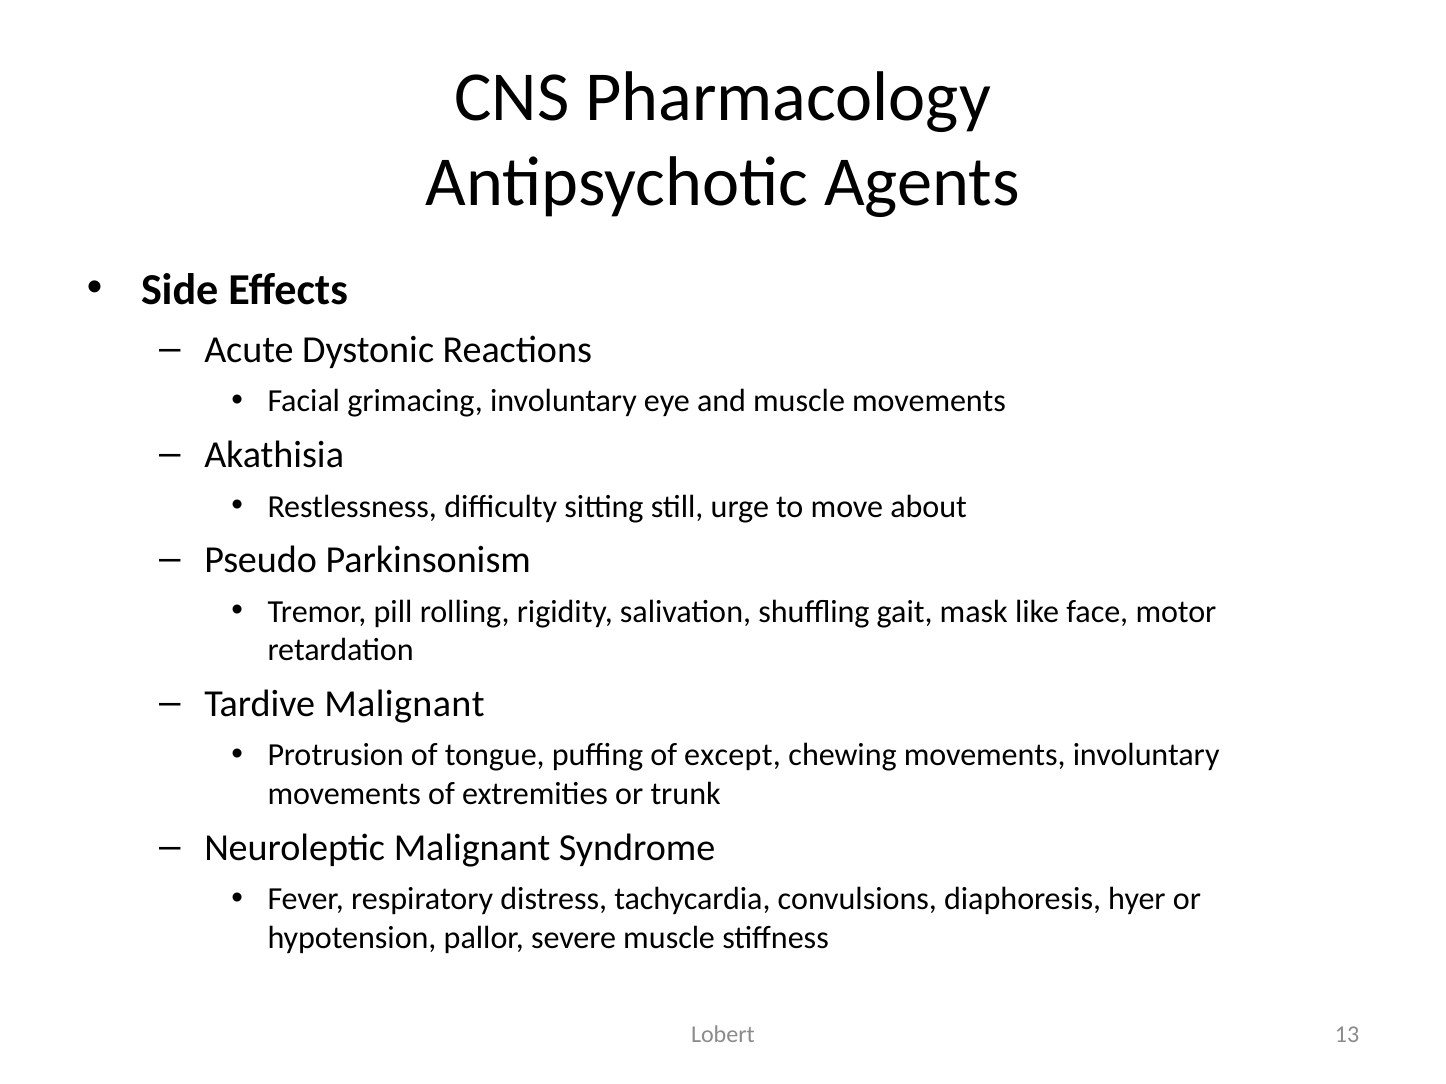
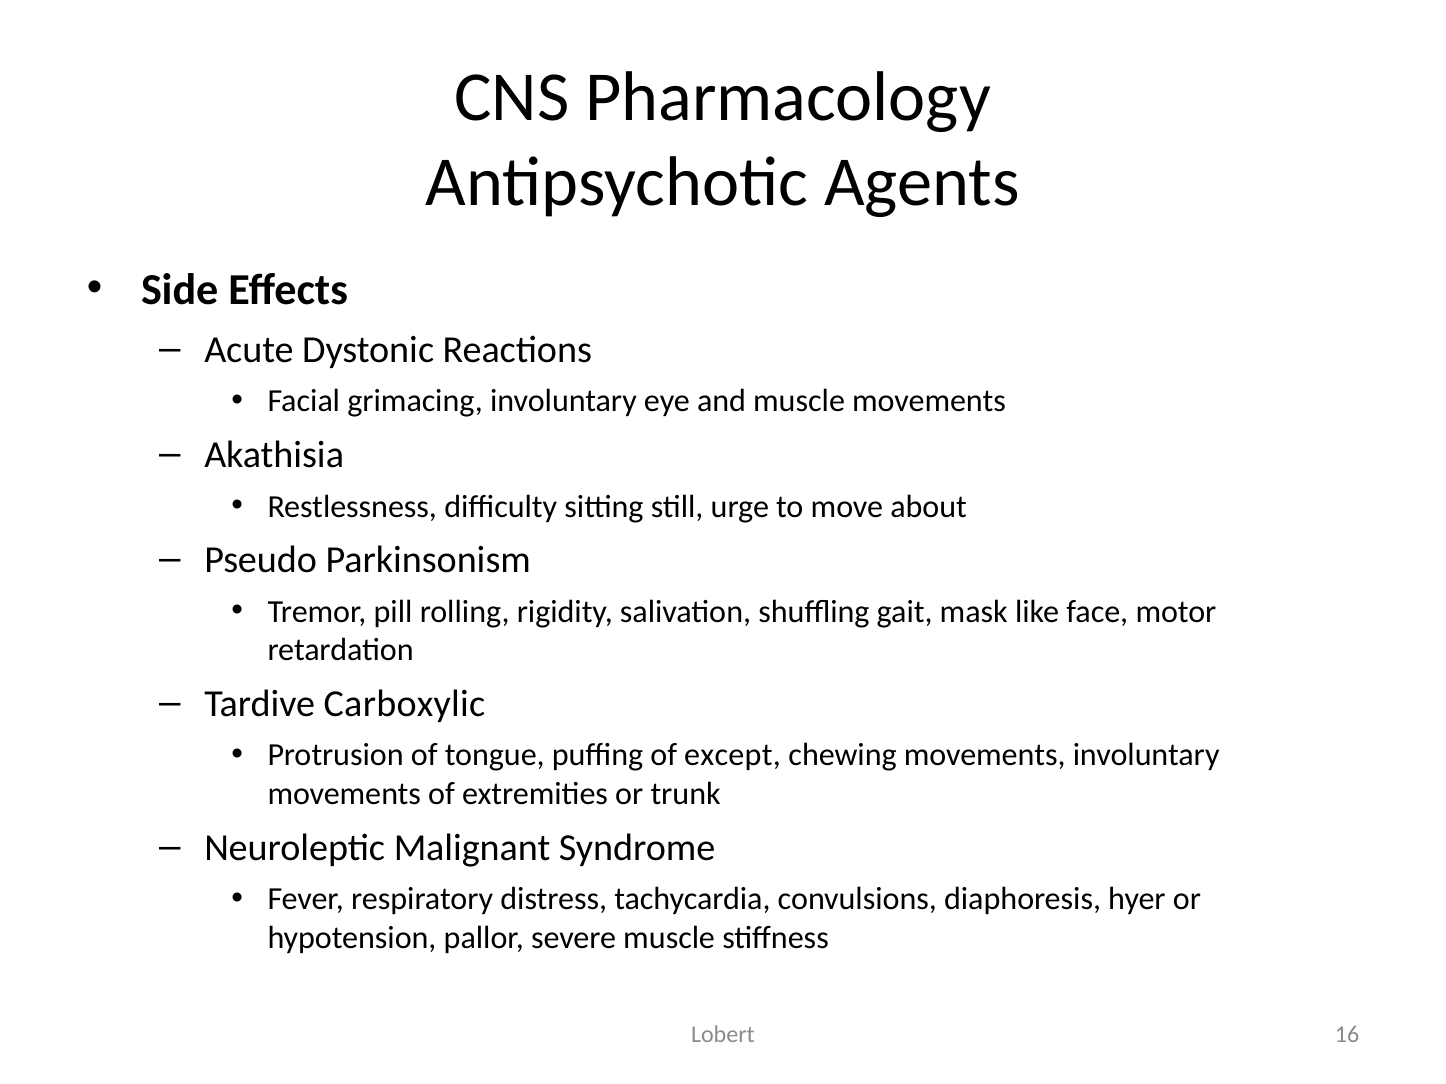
Tardive Malignant: Malignant -> Carboxylic (404, 704)
13: 13 -> 16 (1347, 1035)
